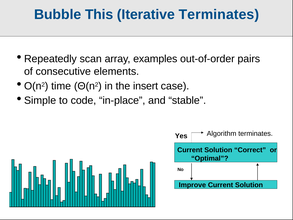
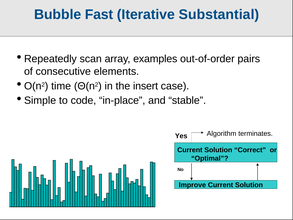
This: This -> Fast (99, 14)
Iterative Terminates: Terminates -> Substantial (219, 14)
